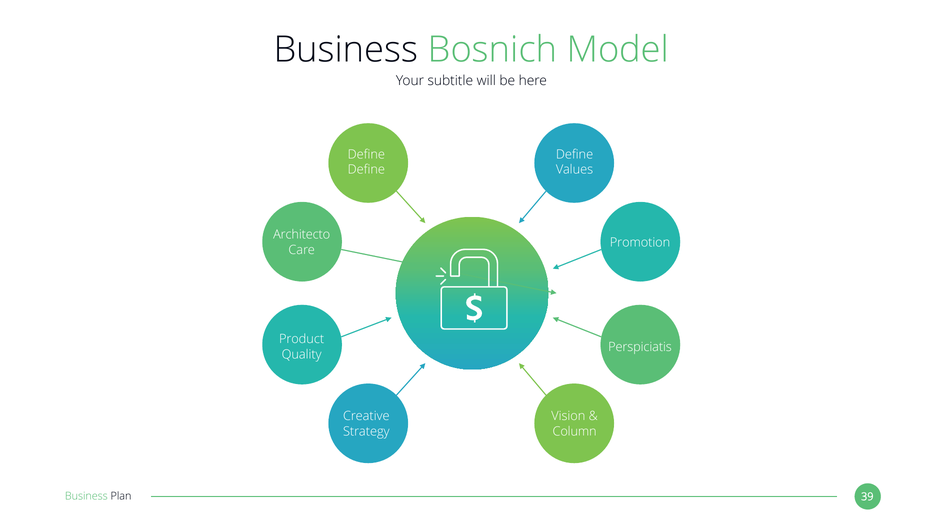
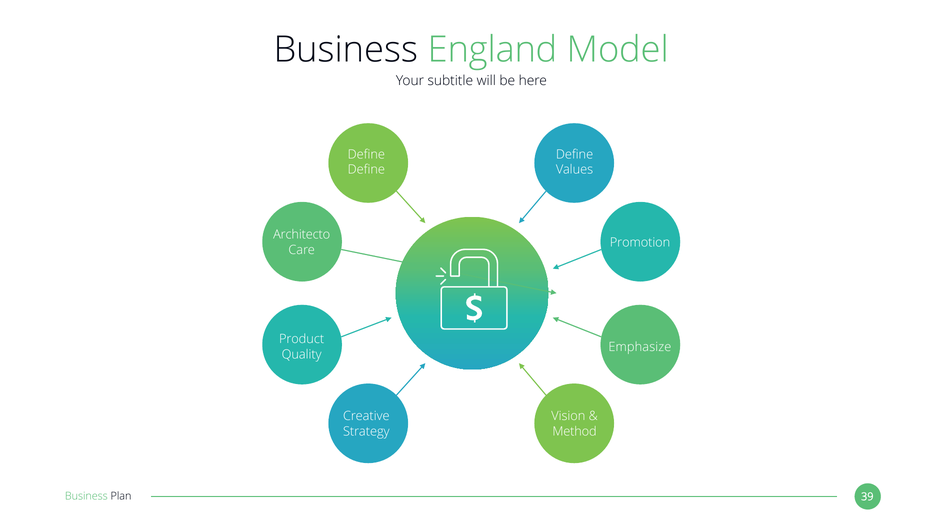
Bosnich: Bosnich -> England (493, 50)
Perspiciatis: Perspiciatis -> Emphasize (640, 347)
Column: Column -> Method (575, 432)
